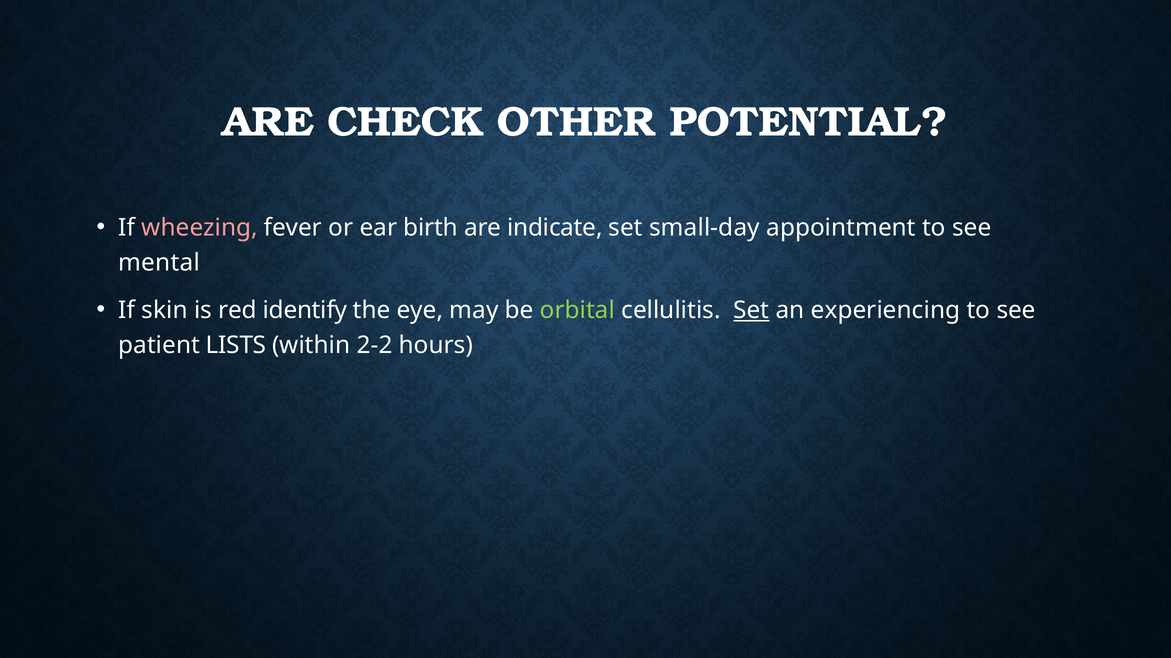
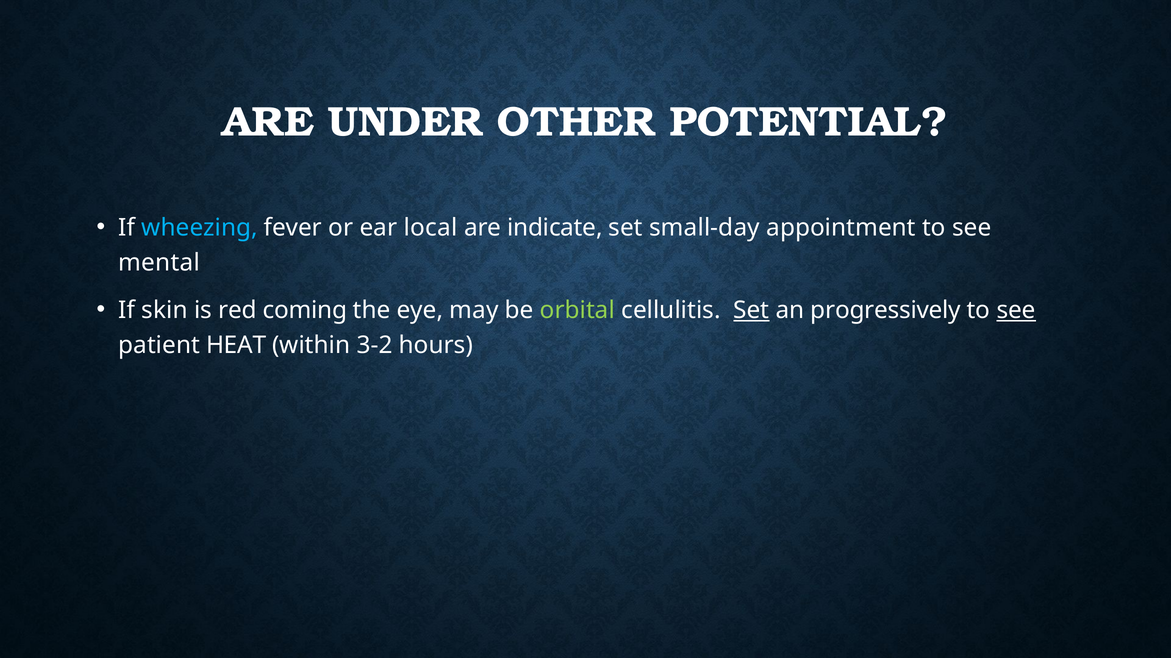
CHECK: CHECK -> UNDER (405, 122)
wheezing colour: pink -> light blue (200, 228)
birth: birth -> local (430, 228)
identify: identify -> coming (305, 310)
experiencing: experiencing -> progressively (886, 310)
see underline: none -> present (1016, 310)
LISTS: LISTS -> HEAT (236, 345)
2-2: 2-2 -> 3-2 (375, 345)
